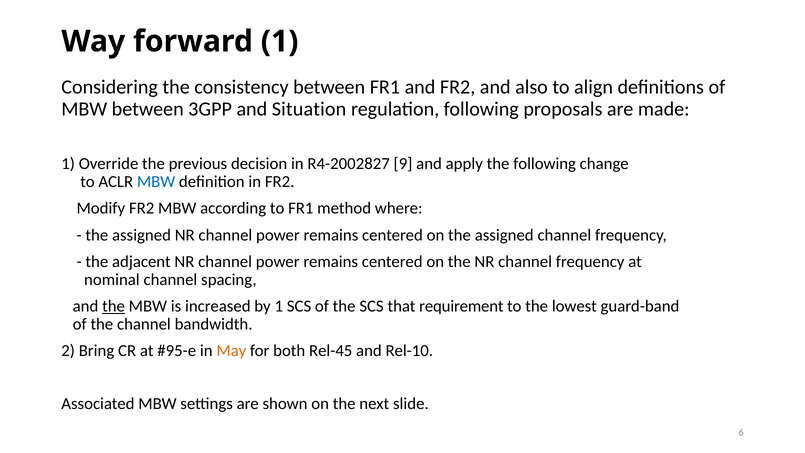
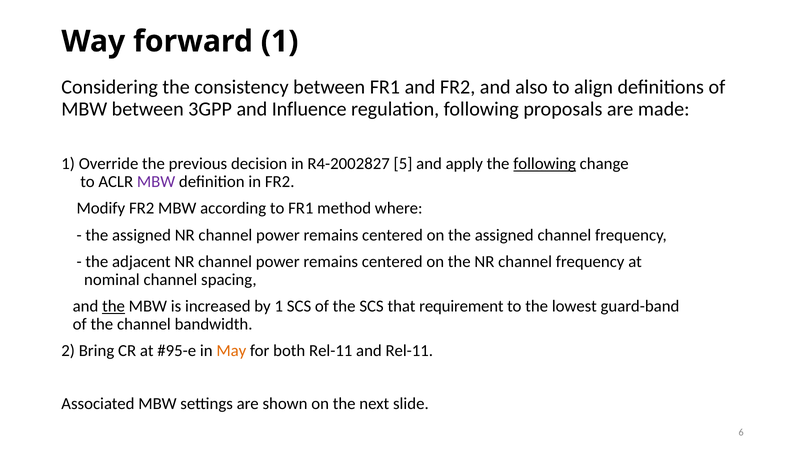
Situation: Situation -> Influence (309, 109)
9: 9 -> 5 (403, 164)
following underline: none -> present (545, 164)
MBW colour: blue -> purple (156, 182)
both Rel-45: Rel-45 -> Rel-11 (331, 351)
and Rel-10: Rel-10 -> Rel-11 (409, 351)
